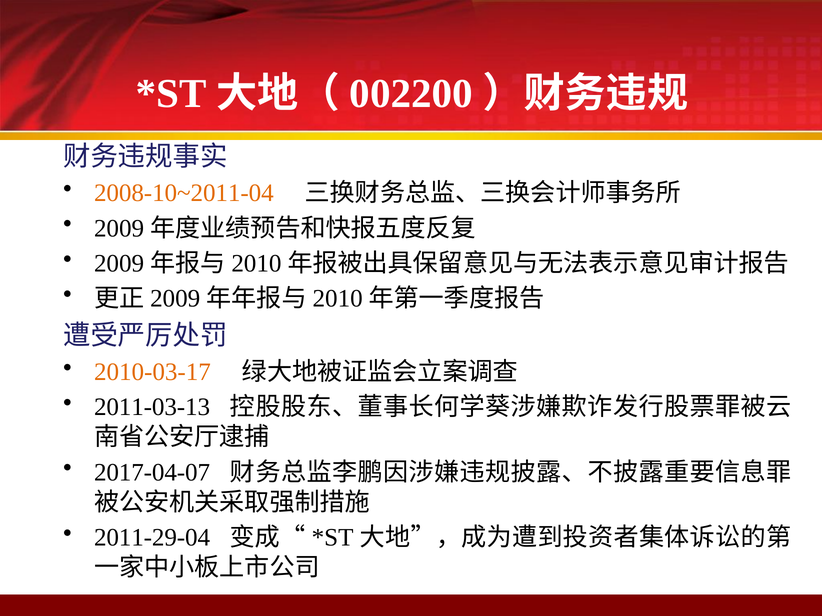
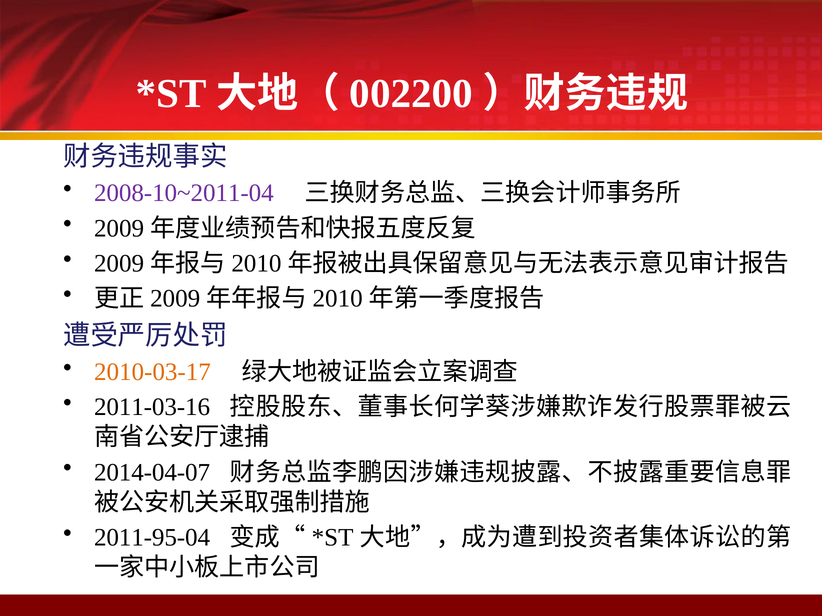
2008-10~2011-04 colour: orange -> purple (184, 193)
2011-03-13: 2011-03-13 -> 2011-03-16 (152, 407)
2017-04-07: 2017-04-07 -> 2014-04-07 (152, 473)
2011-29-04: 2011-29-04 -> 2011-95-04 (152, 538)
